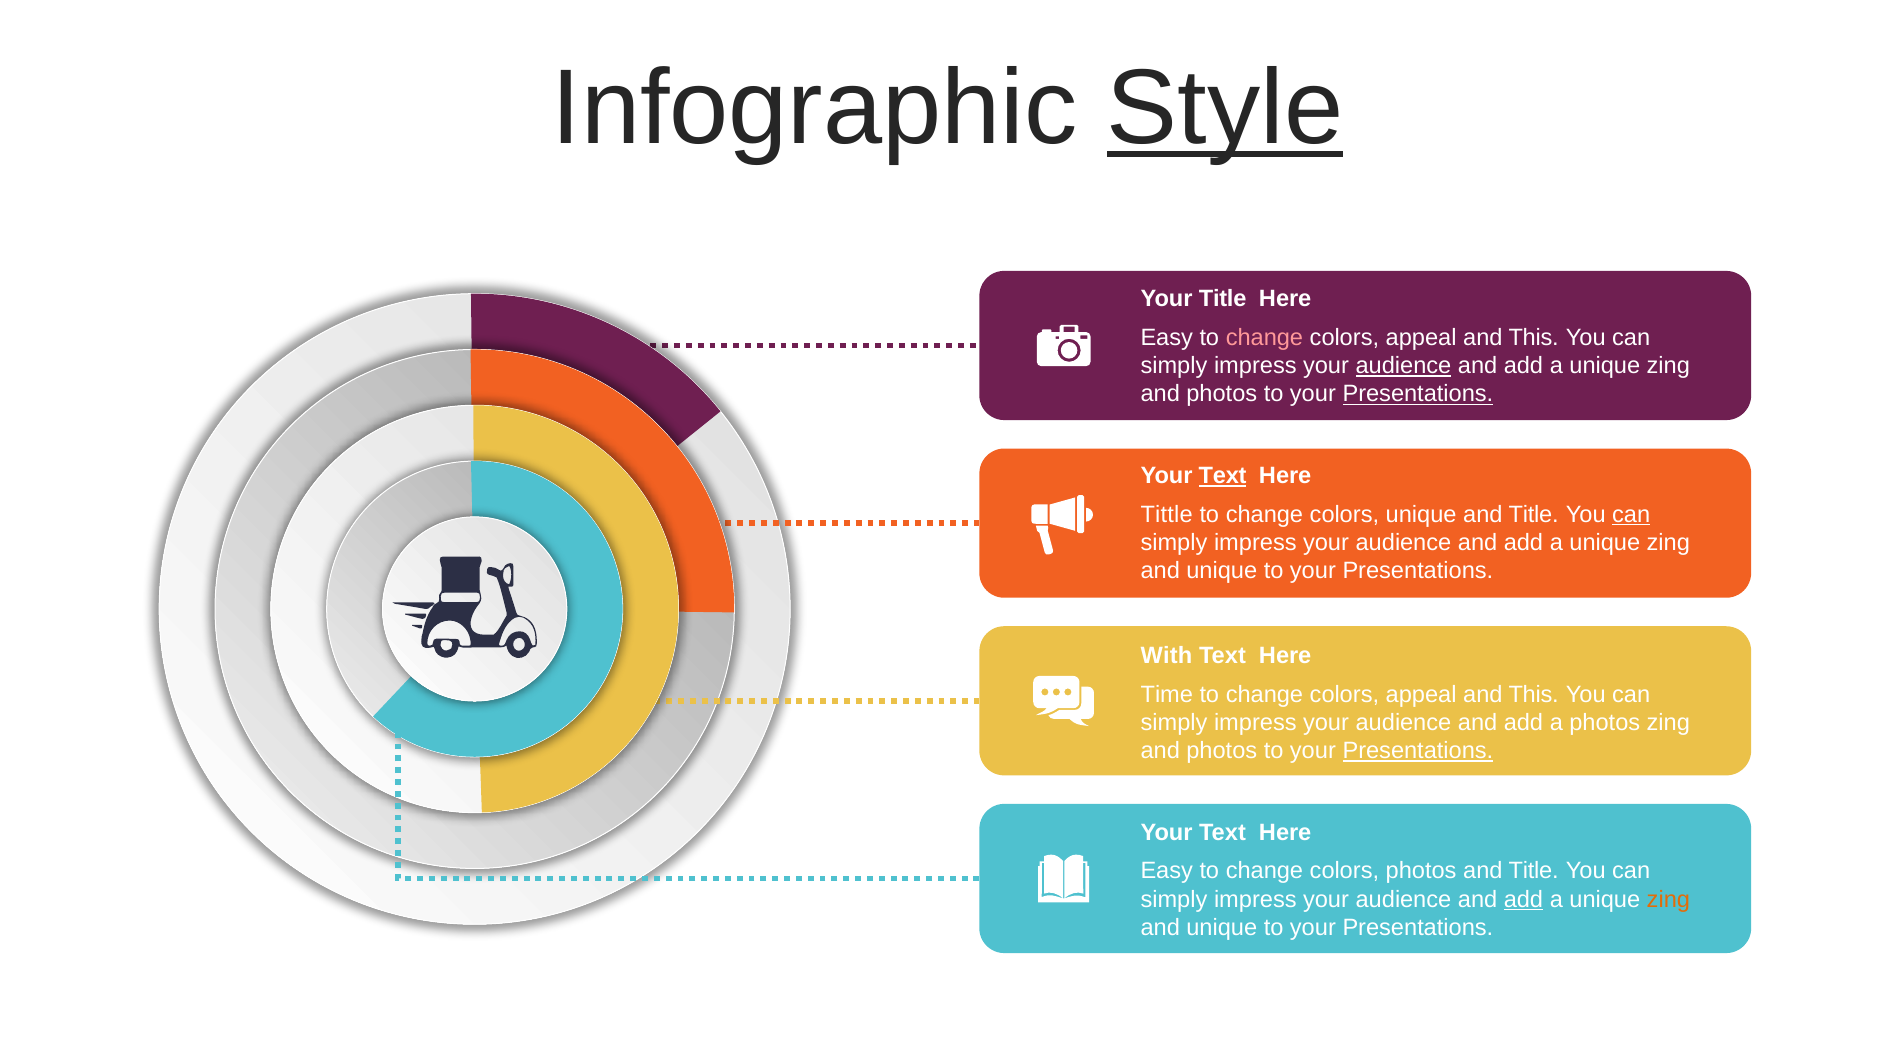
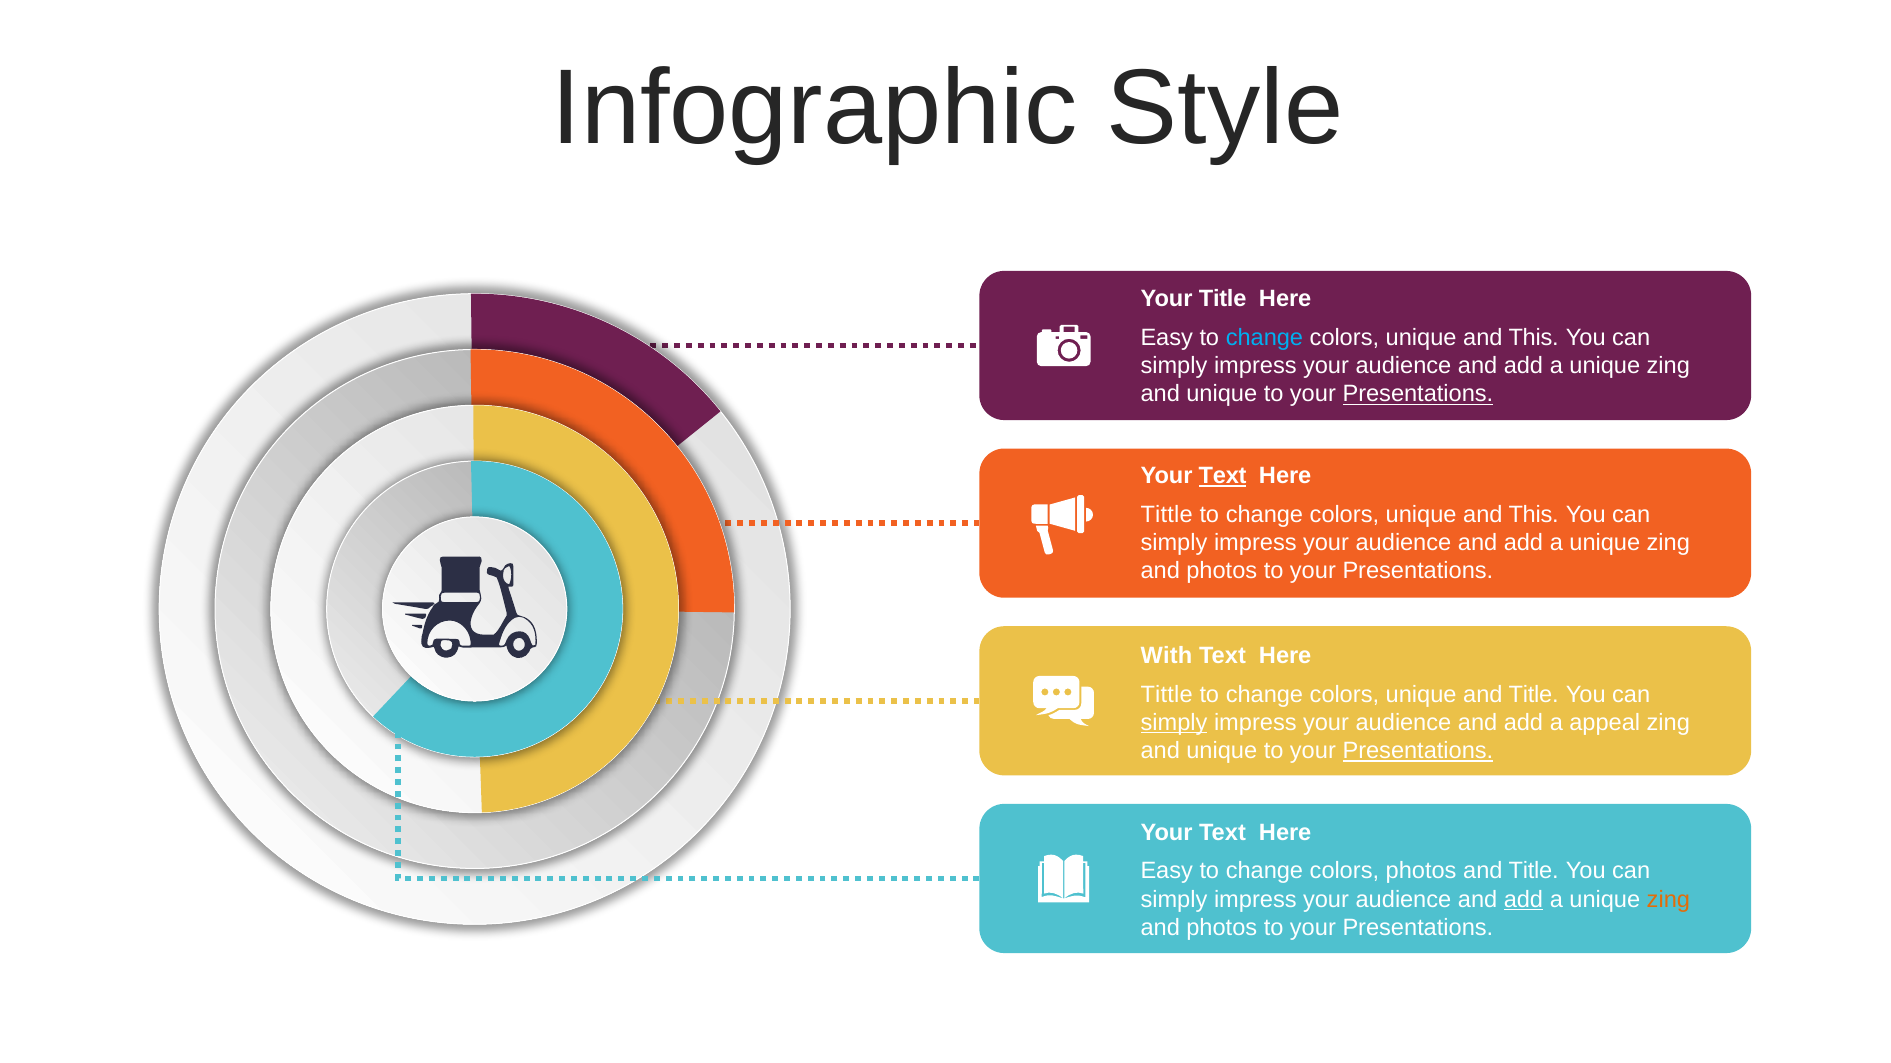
Style underline: present -> none (1225, 108)
change colour: pink -> light blue (1264, 338)
appeal: appeal -> unique (1421, 338)
audience underline: present -> none (1403, 366)
photos: photos -> unique (1222, 394)
Title: Title -> This (1534, 515)
can underline: present -> none (1631, 515)
unique: unique -> photos (1222, 571)
Time: Time -> Tittle (1167, 695)
appeal: appeal -> unique (1421, 695)
This: This -> Title (1534, 695)
simply underline: none -> present (1174, 723)
a photos: photos -> appeal (1605, 723)
photos: photos -> unique (1222, 751)
unique: unique -> photos (1222, 928)
